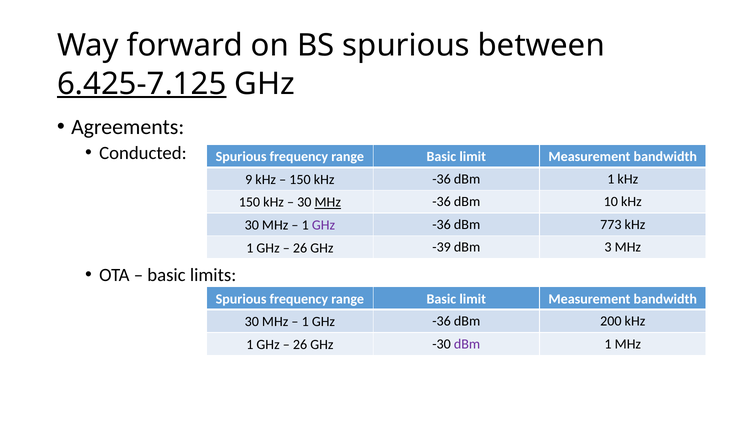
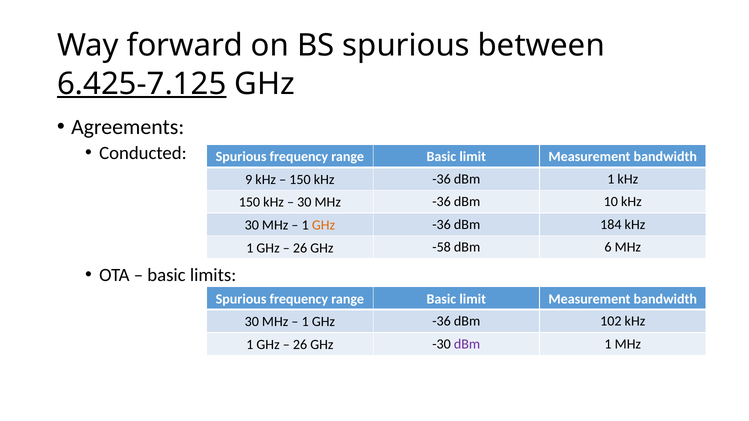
MHz underline: present -> none (328, 203)
GHz colour: purple -> orange (323, 225)
773: 773 -> 184 (611, 225)
-39: -39 -> -58 (442, 247)
3: 3 -> 6 (608, 247)
200: 200 -> 102 (611, 321)
